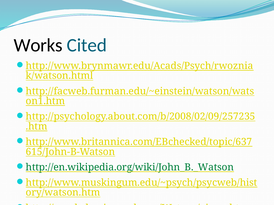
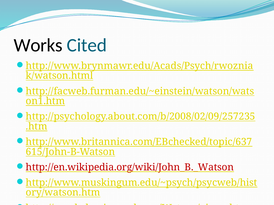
http://en.wikipedia.org/wiki/John_B._Watson colour: green -> red (130, 168)
